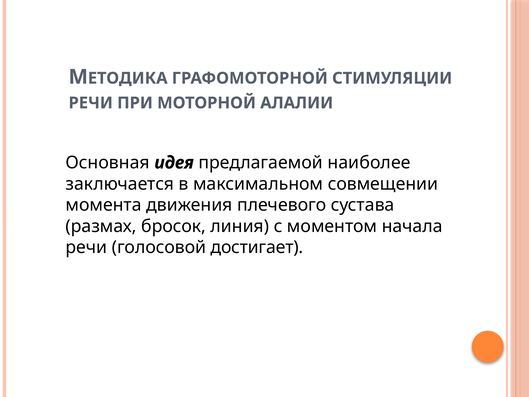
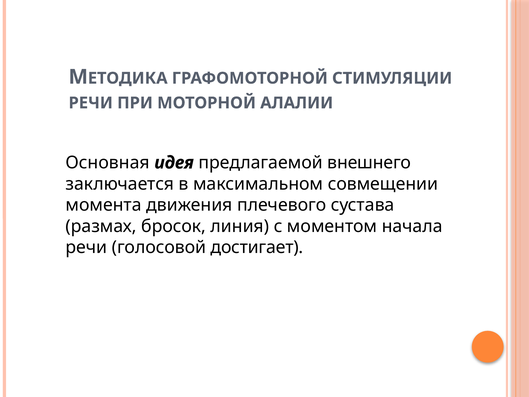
наиболее: наиболее -> внешнего (369, 163)
